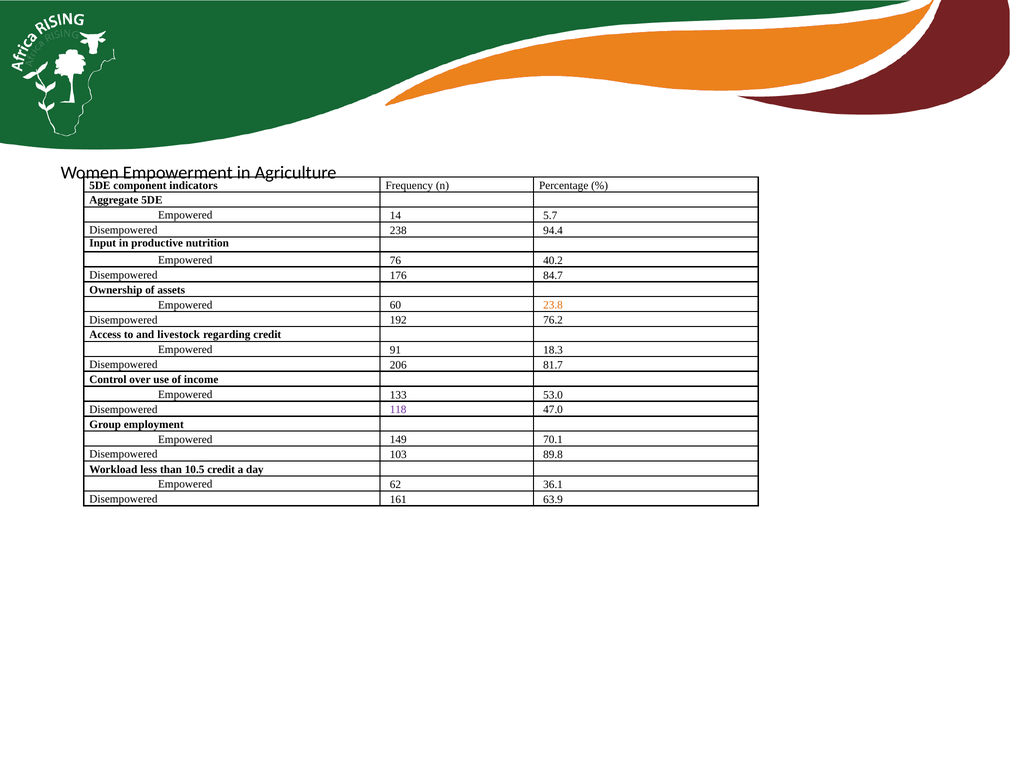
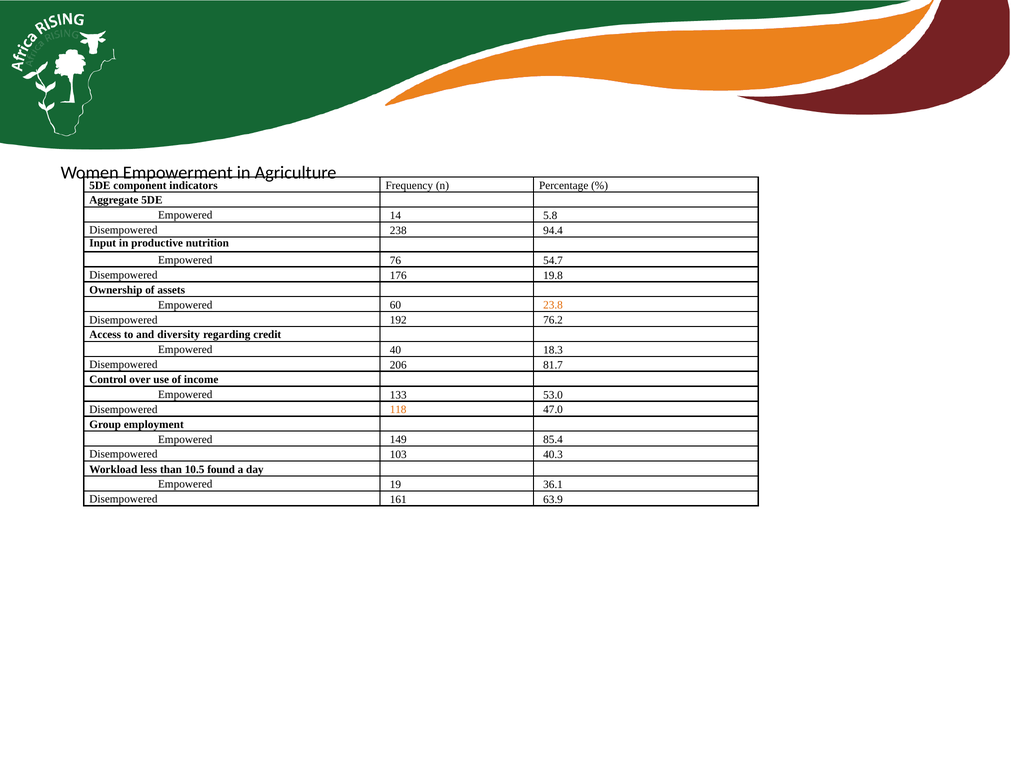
5.7: 5.7 -> 5.8 (550, 215)
40.2: 40.2 -> 54.7 (553, 260)
84.7: 84.7 -> 19.8 (553, 275)
livestock: livestock -> diversity (179, 334)
91: 91 -> 40 (395, 350)
118 colour: purple -> orange (398, 409)
70.1: 70.1 -> 85.4 (553, 439)
89.8: 89.8 -> 40.3 (553, 454)
10.5 credit: credit -> found (221, 469)
62: 62 -> 19 (395, 484)
